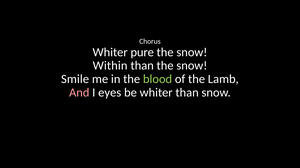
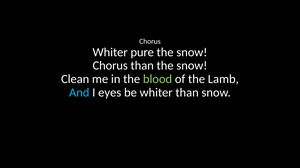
Within: Within -> Chorus (110, 66)
Smile: Smile -> Clean (75, 79)
And colour: pink -> light blue (79, 93)
